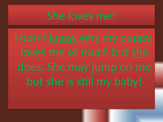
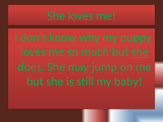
know underline: present -> none (63, 38)
